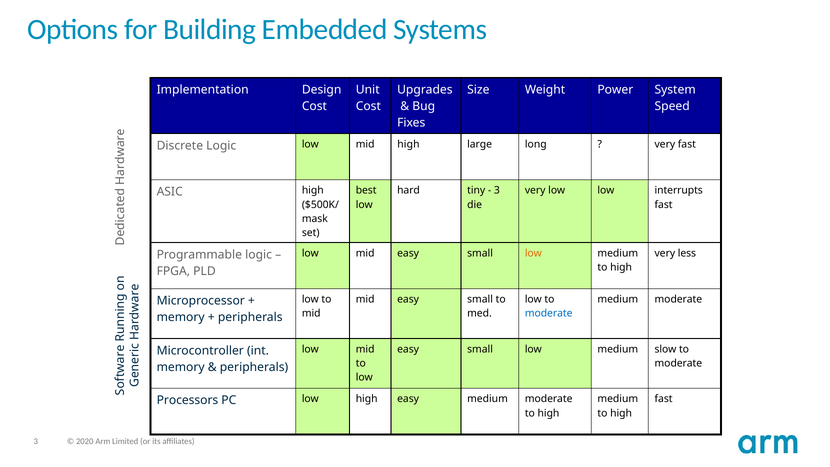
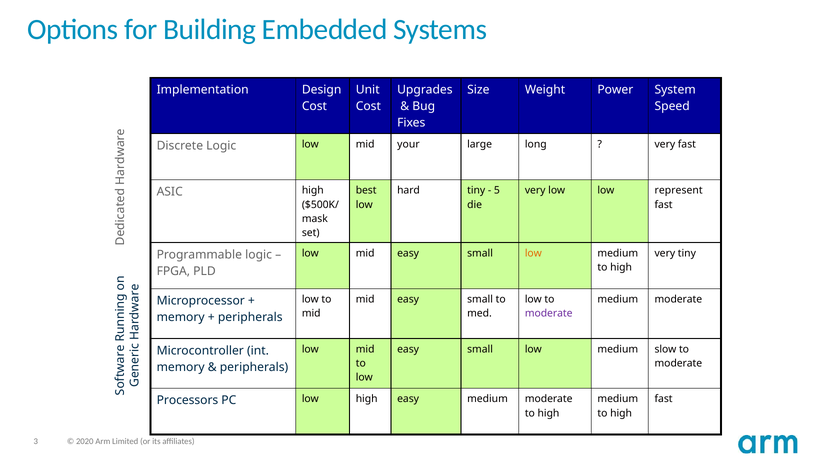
mid high: high -> your (408, 144)
3: 3 -> 5 (497, 190)
interrupts: interrupts -> represent (679, 190)
very less: less -> tiny (687, 253)
moderate colour: blue -> purple (549, 313)
